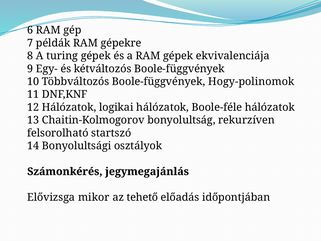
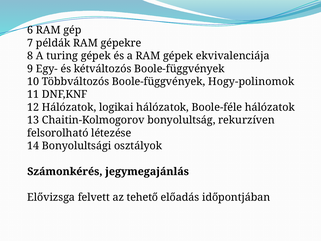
startszó: startszó -> létezése (111, 133)
mikor: mikor -> felvett (94, 197)
